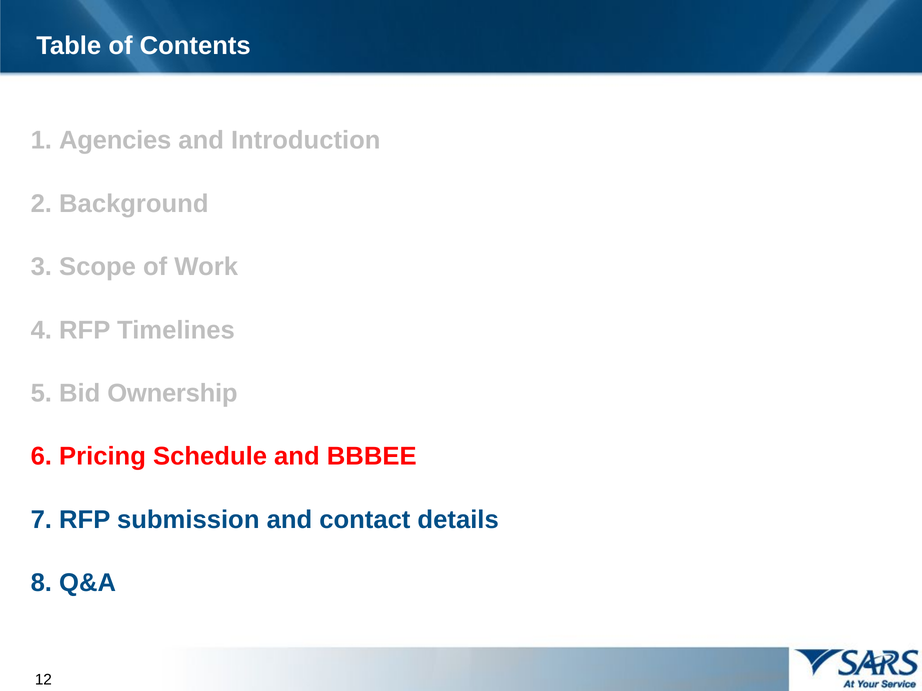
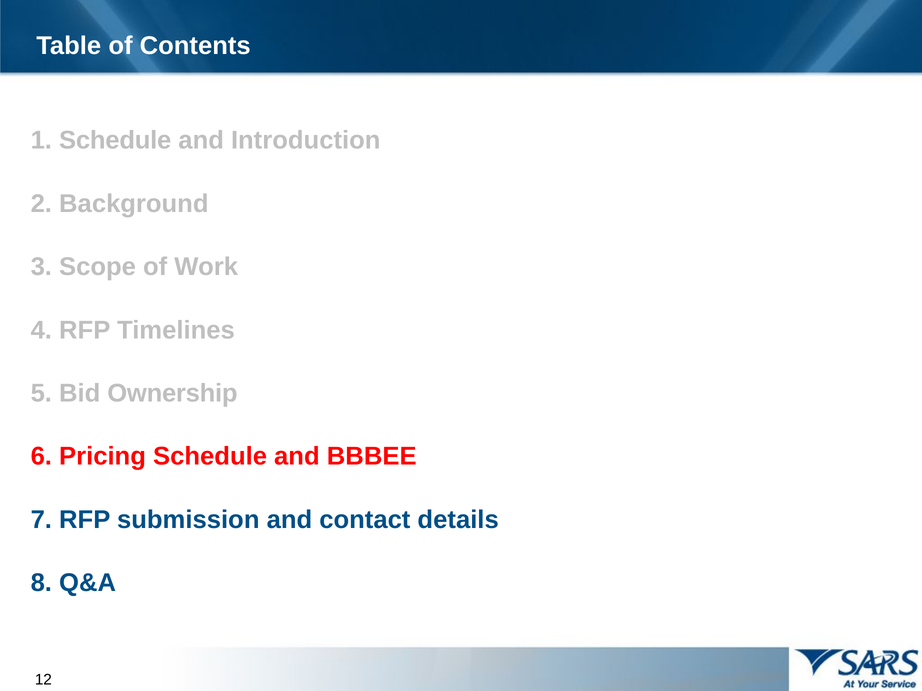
1 Agencies: Agencies -> Schedule (115, 141)
